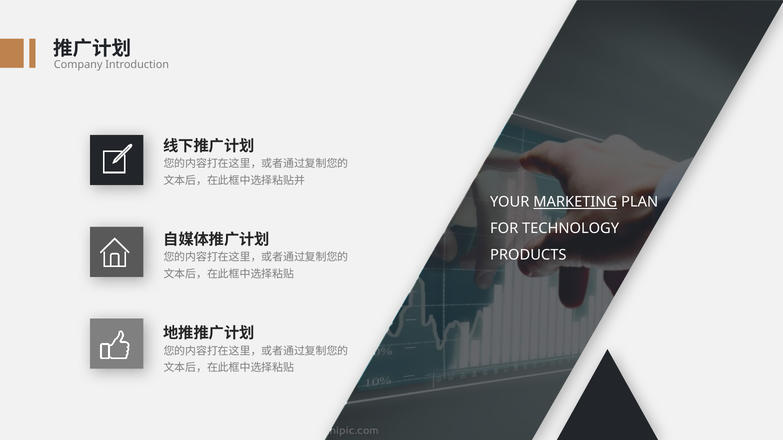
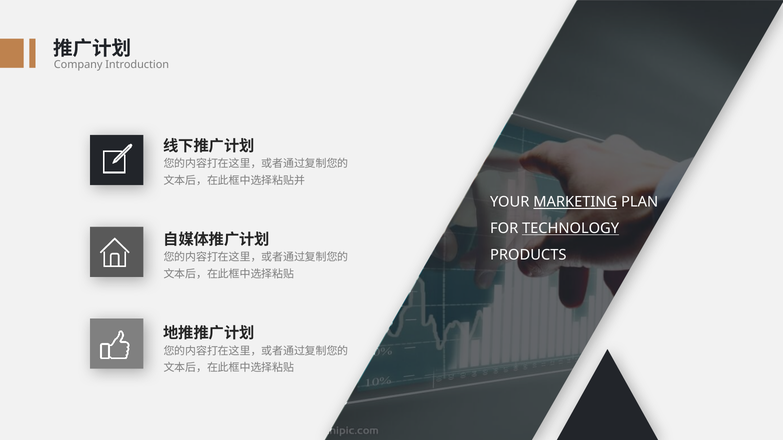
TECHNOLOGY underline: none -> present (571, 229)
